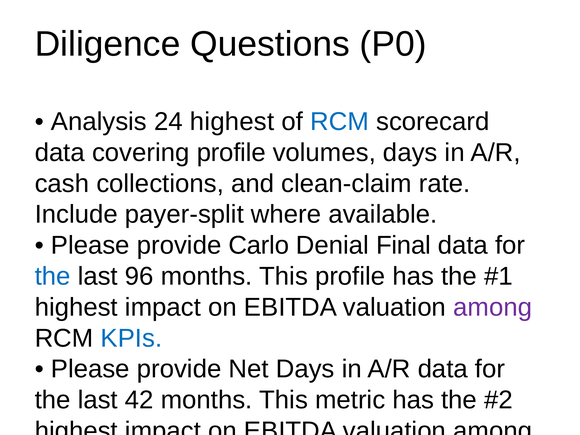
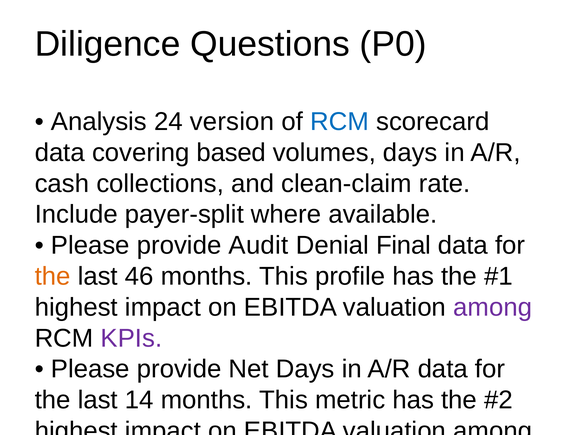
24 highest: highest -> version (232, 122)
covering profile: profile -> based (231, 153)
Carlo: Carlo -> Audit (258, 245)
the colour: blue -> orange (53, 276)
96: 96 -> 46 (139, 276)
KPIs colour: blue -> purple (131, 338)
42: 42 -> 14 (139, 400)
